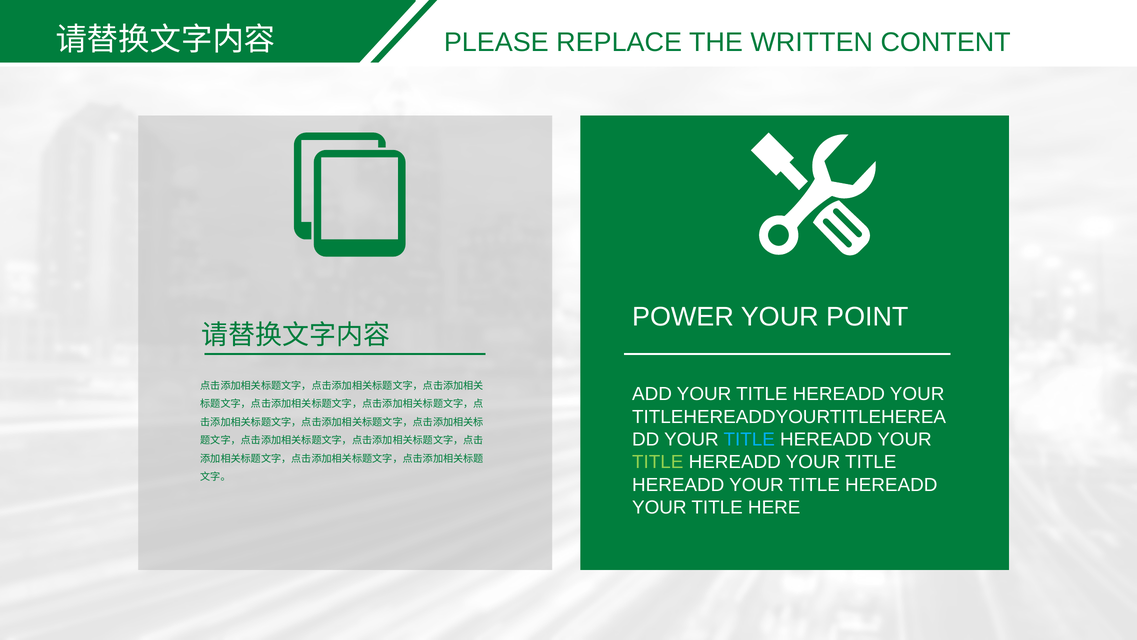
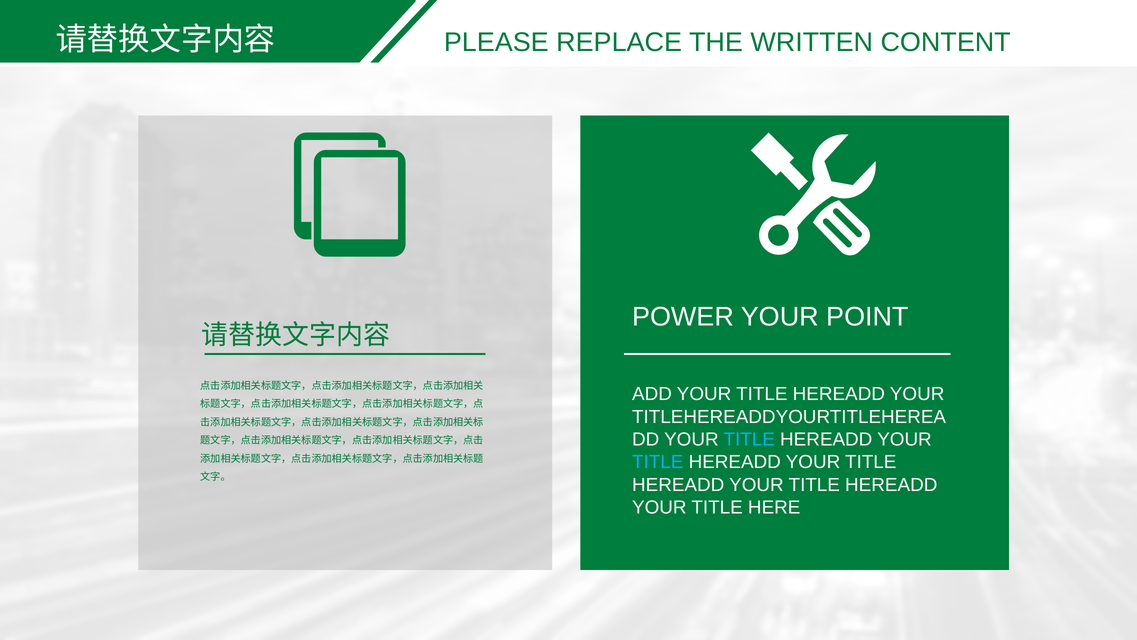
TITLE colour: light green -> light blue (658, 462)
